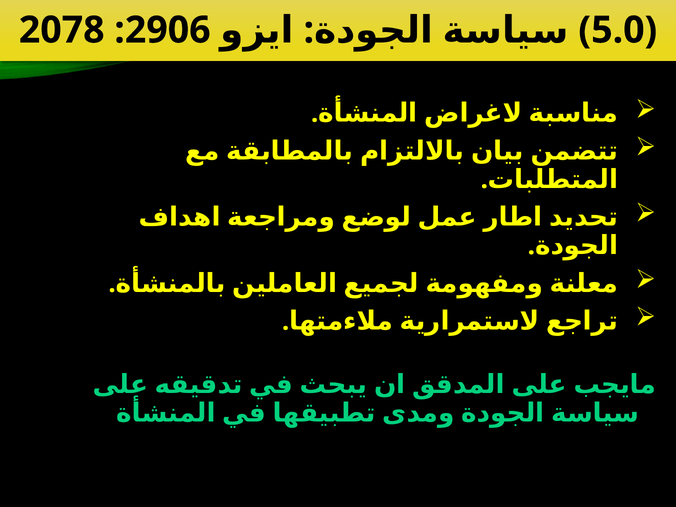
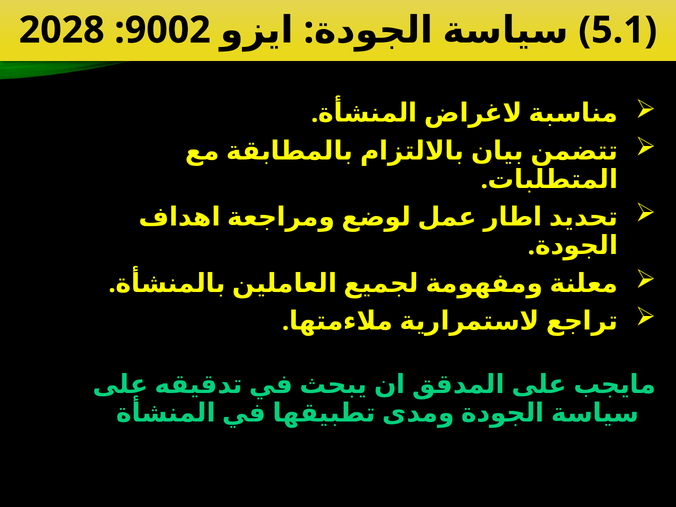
2078: 2078 -> 2028 (62, 30)
2906: 2906 -> 9002 (168, 30)
5.0: 5.0 -> 5.1 (618, 30)
